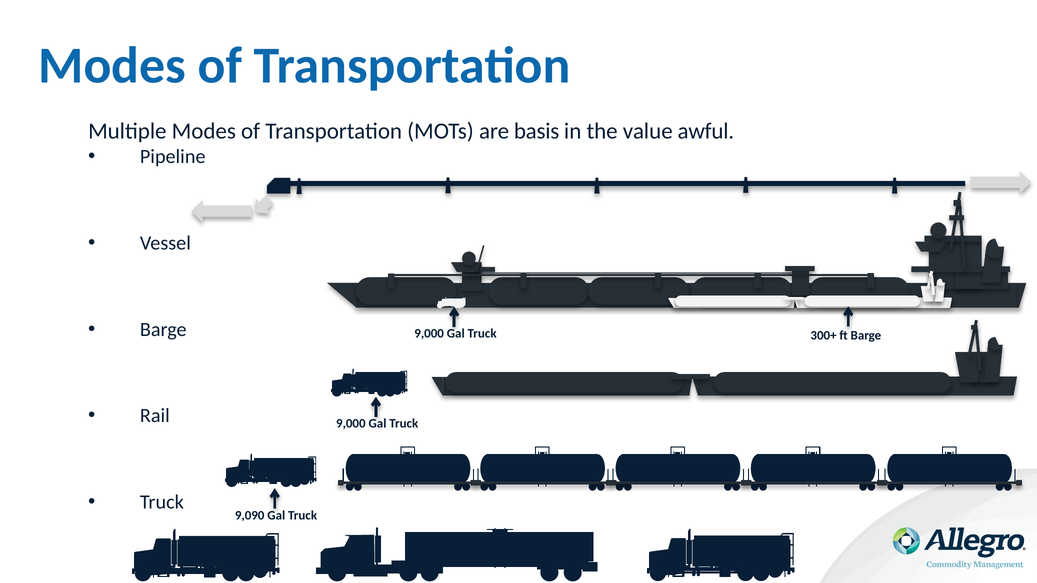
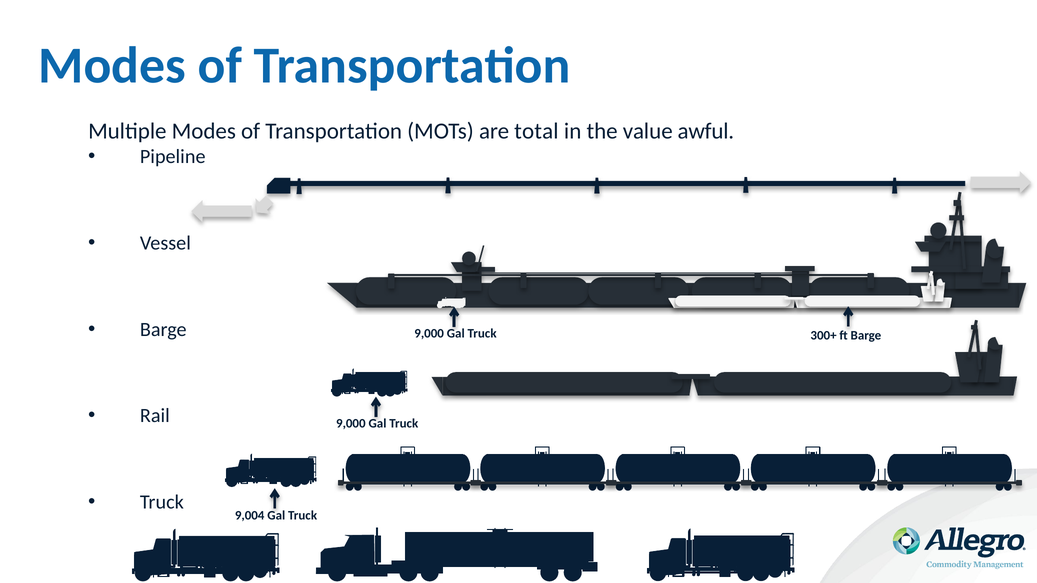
basis: basis -> total (536, 131)
9,090: 9,090 -> 9,004 (250, 516)
